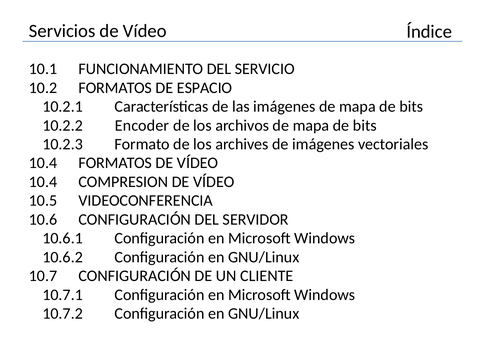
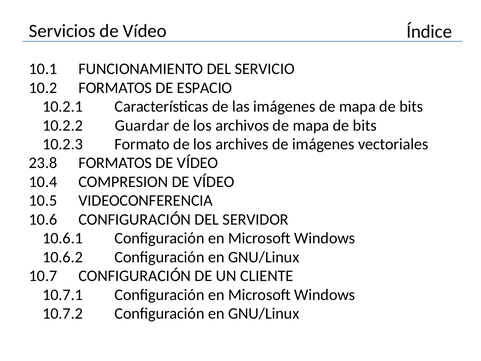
Encoder: Encoder -> Guardar (142, 125)
10.4: 10.4 -> 23.8 (43, 163)
